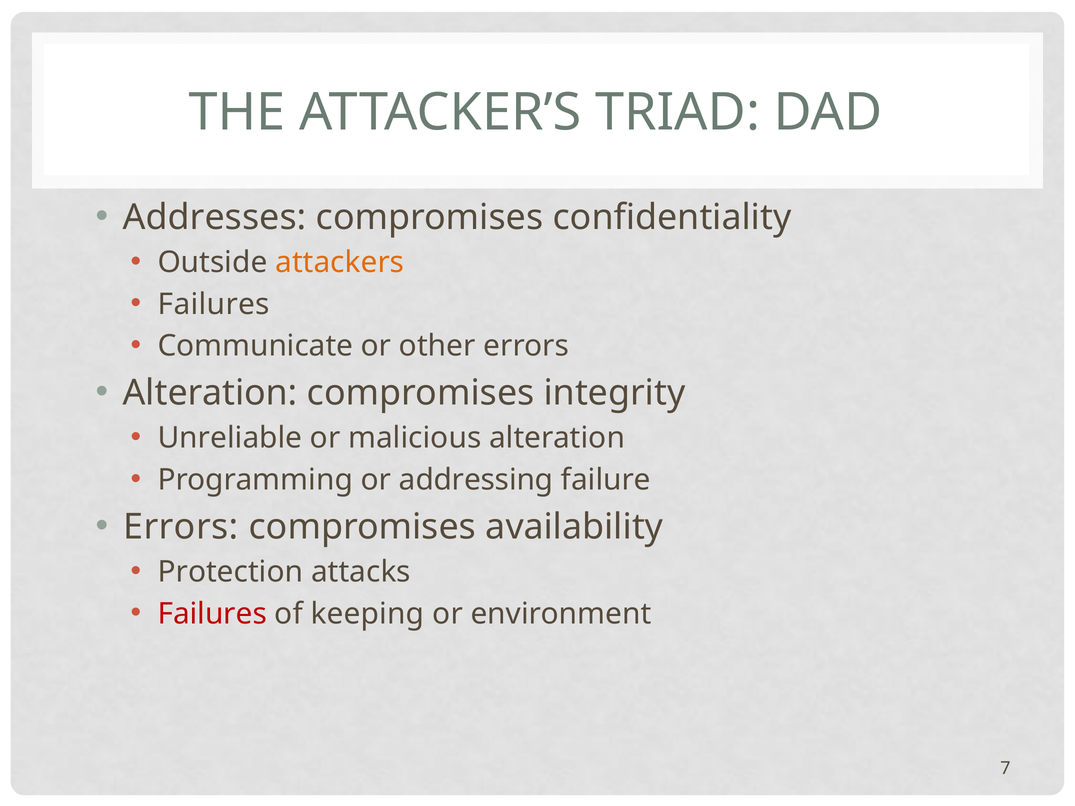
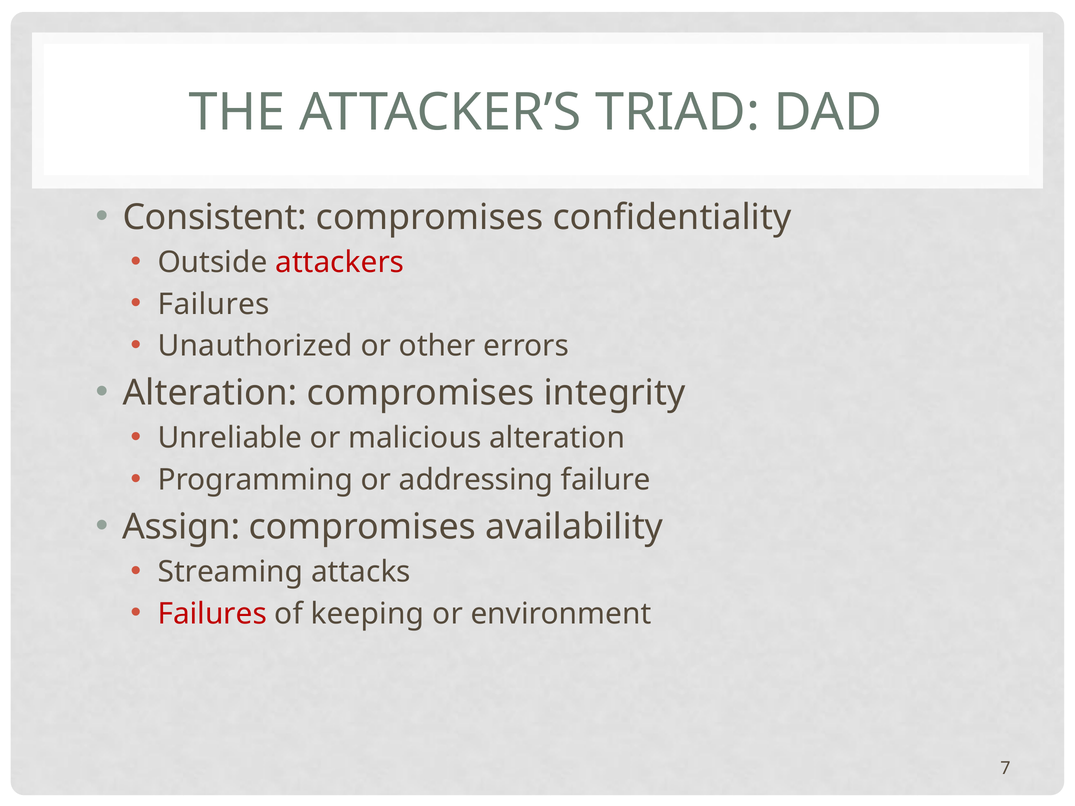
Addresses: Addresses -> Consistent (215, 218)
attackers colour: orange -> red (340, 263)
Communicate: Communicate -> Unauthorized (255, 346)
Errors: Errors -> Assign (181, 527)
Protection: Protection -> Streaming (230, 572)
